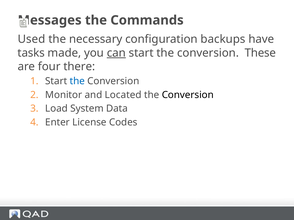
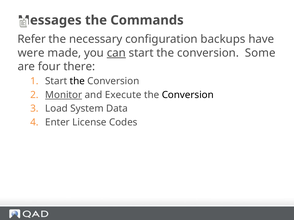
Used: Used -> Refer (32, 39)
tasks: tasks -> were (31, 53)
These: These -> Some (260, 53)
the colour: blue -> black (77, 81)
Monitor underline: none -> present (64, 95)
Located: Located -> Execute (123, 95)
